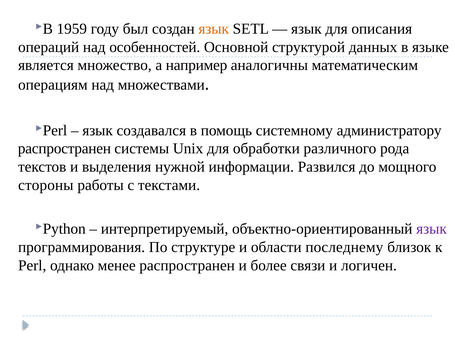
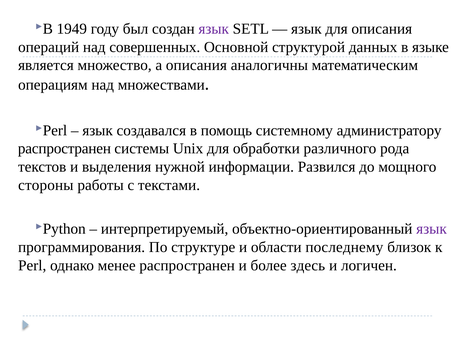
1959: 1959 -> 1949 (72, 29)
язык colour: orange -> purple (214, 29)
особенностей: особенностей -> совершенных (155, 47)
а например: например -> описания (196, 65)
связи: связи -> здесь (308, 266)
